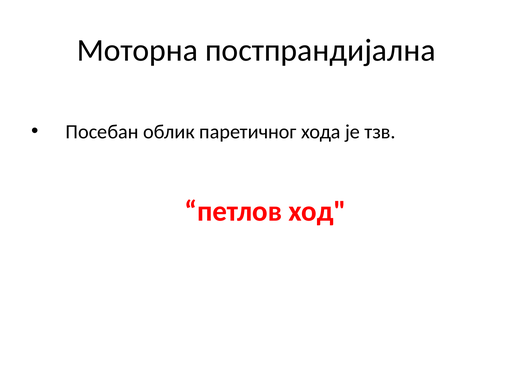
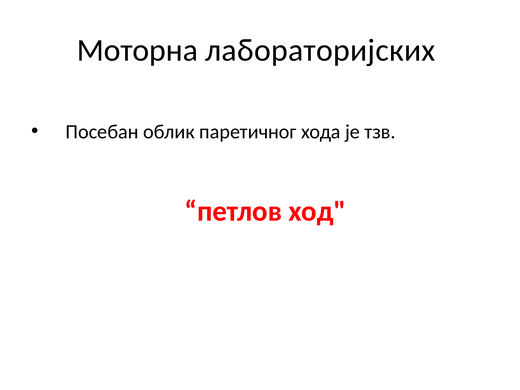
постпрандијална: постпрандијална -> лабораторијских (320, 50)
